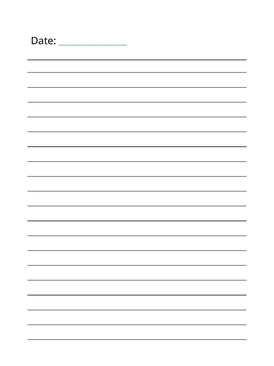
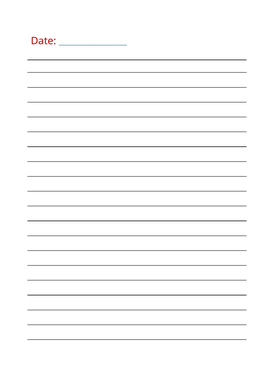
Date colour: black -> red (44, 41)
